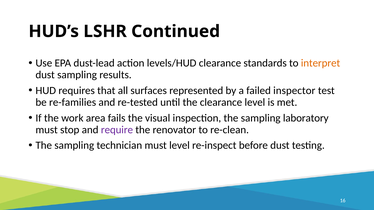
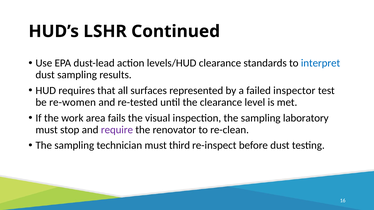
interpret colour: orange -> blue (321, 63)
re-families: re-families -> re-women (73, 102)
must level: level -> third (180, 146)
